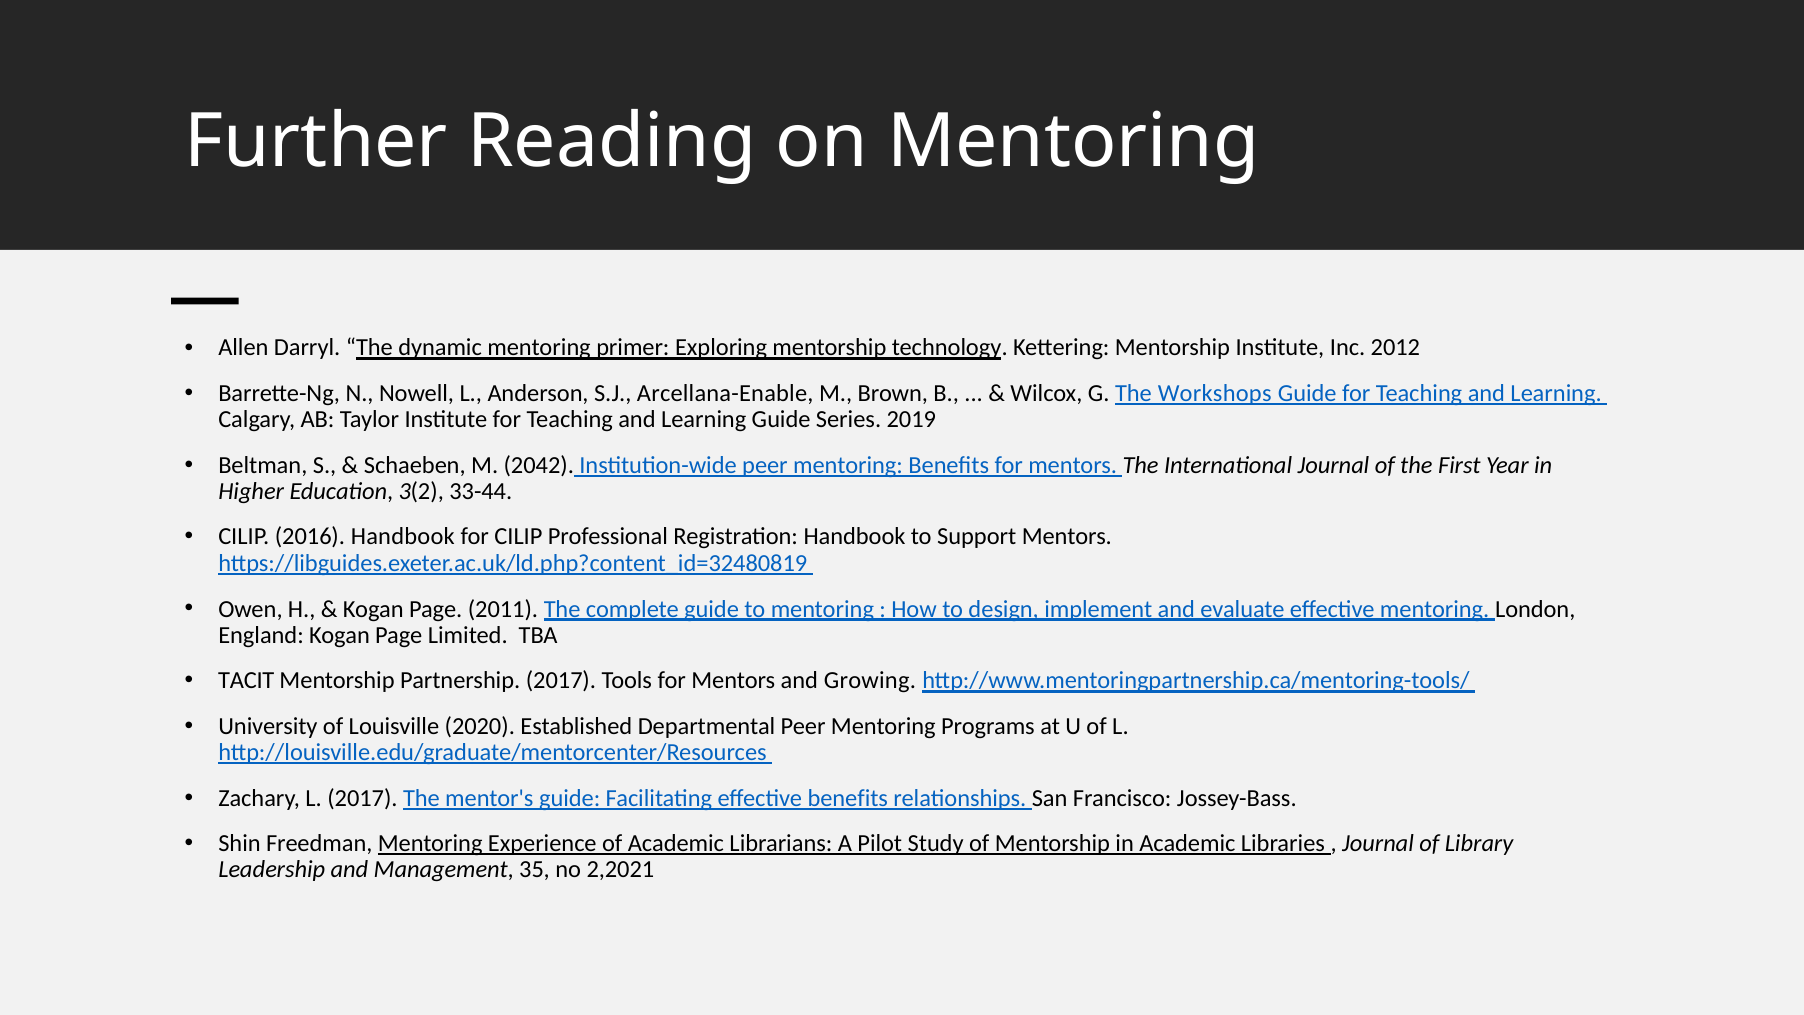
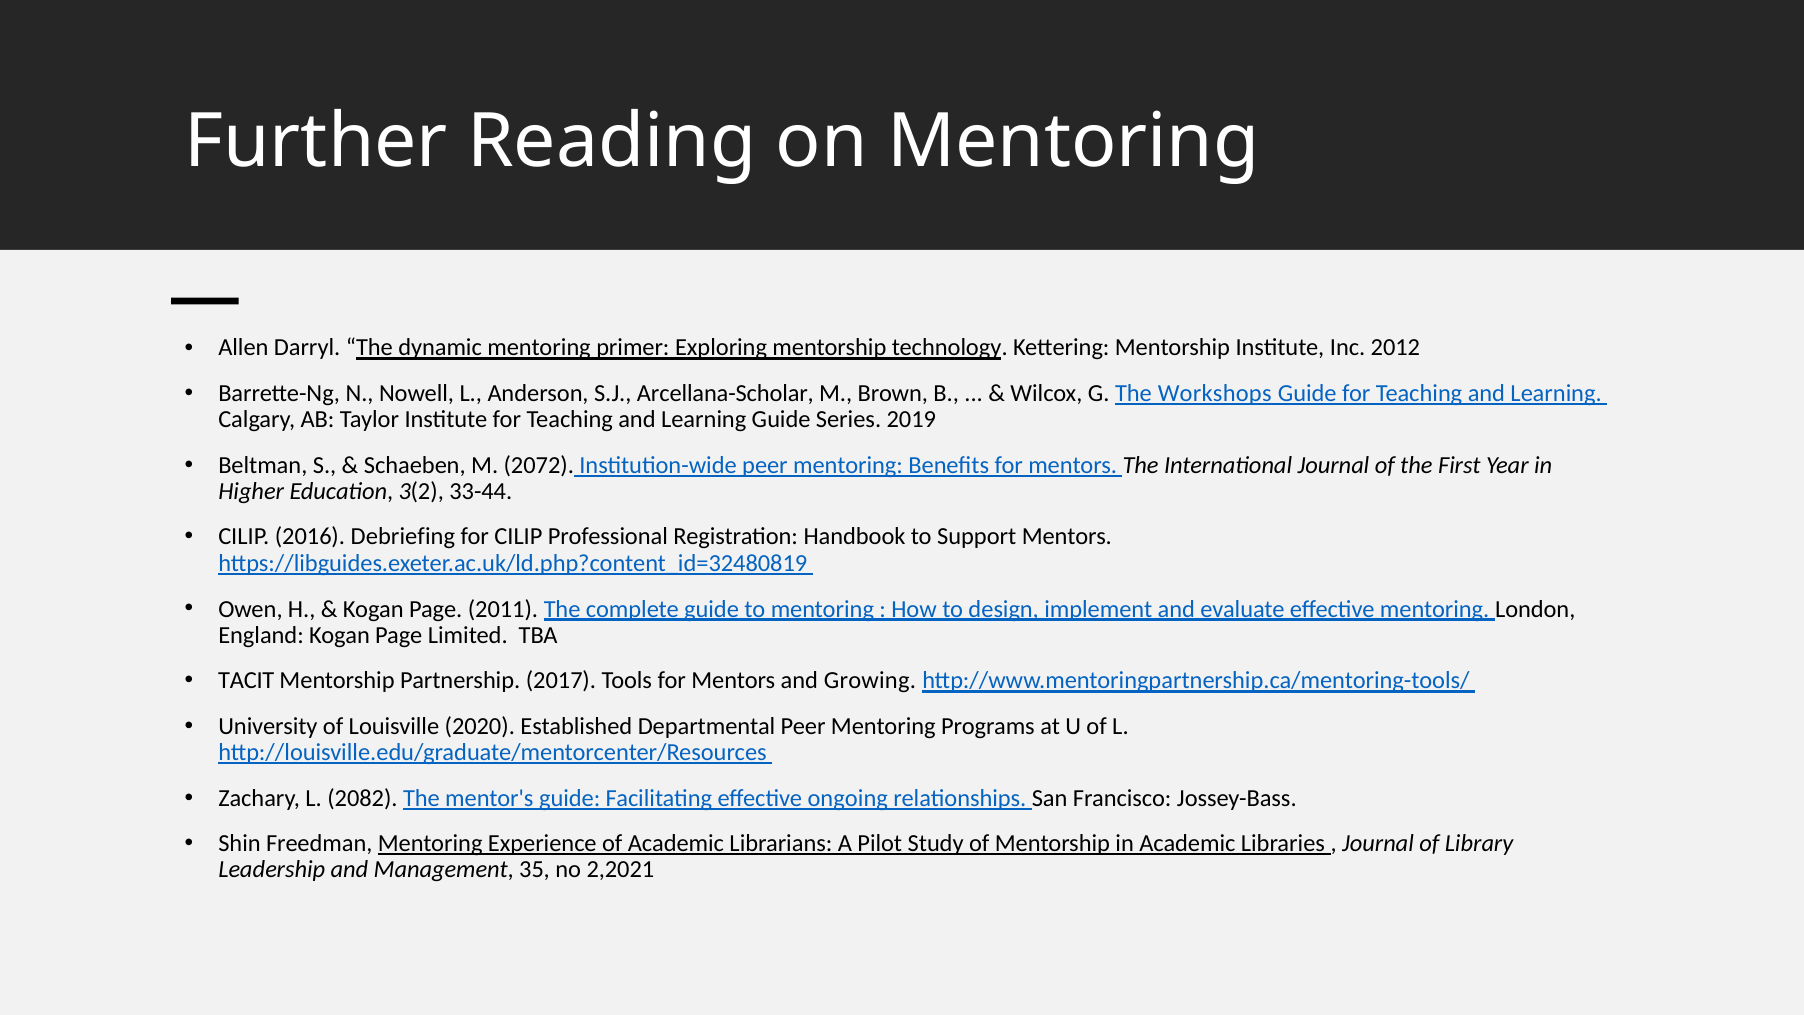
Arcellana-Enable: Arcellana-Enable -> Arcellana-Scholar (725, 393)
2042: 2042 -> 2072 (539, 465)
2016 Handbook: Handbook -> Debriefing (403, 537)
L 2017: 2017 -> 2082 (362, 798)
effective benefits: benefits -> ongoing (848, 798)
